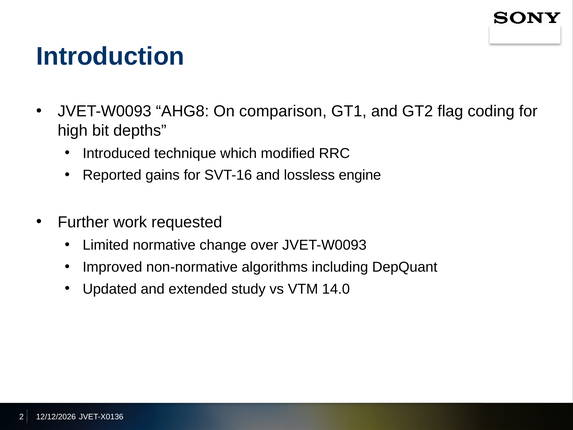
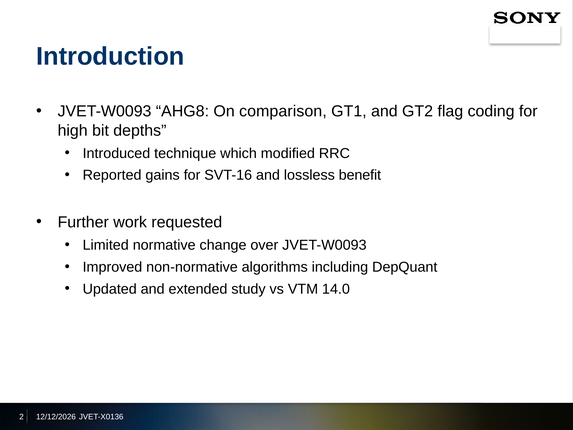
engine: engine -> benefit (360, 175)
